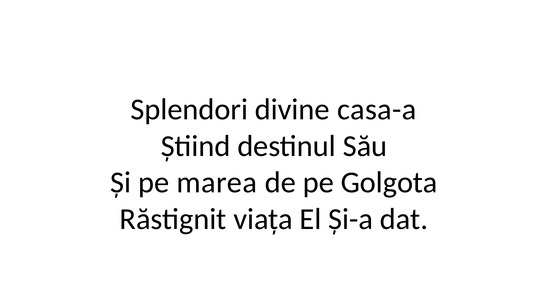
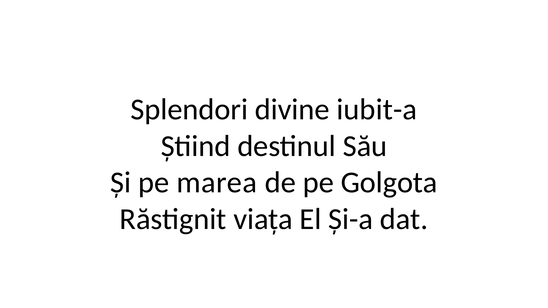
casa-a: casa-a -> iubit-a (377, 110)
